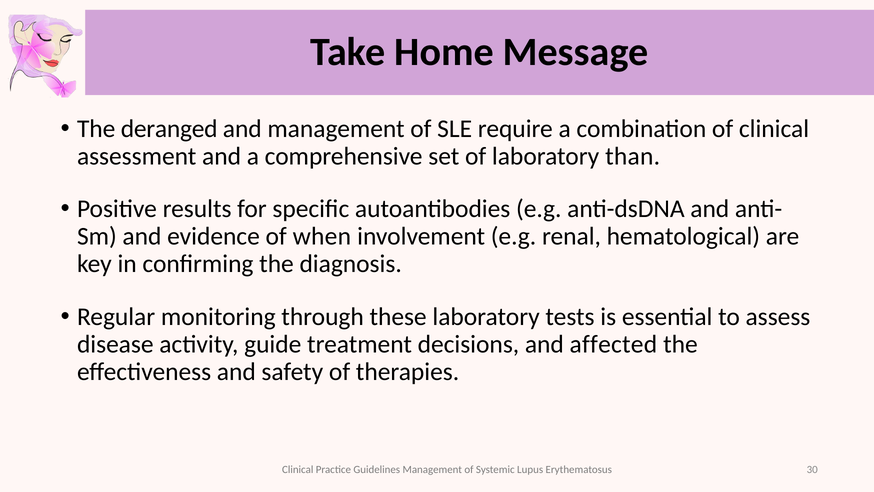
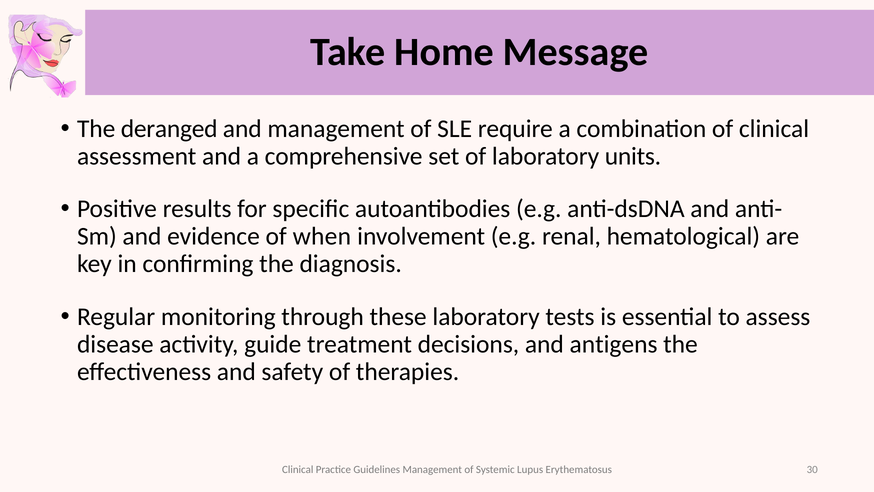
than: than -> units (633, 156)
affected: affected -> antigens (614, 344)
